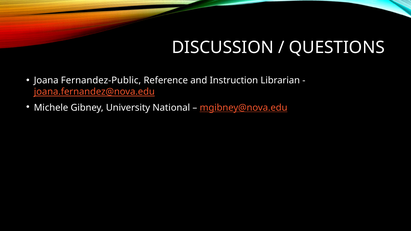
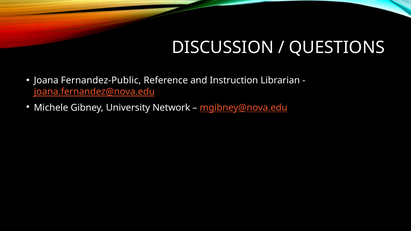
National: National -> Network (171, 108)
